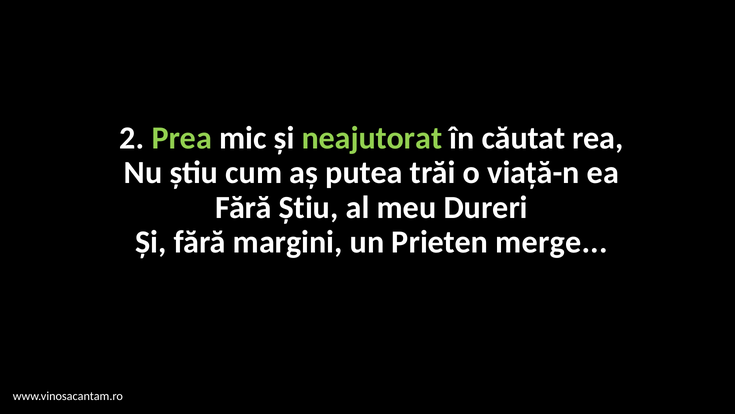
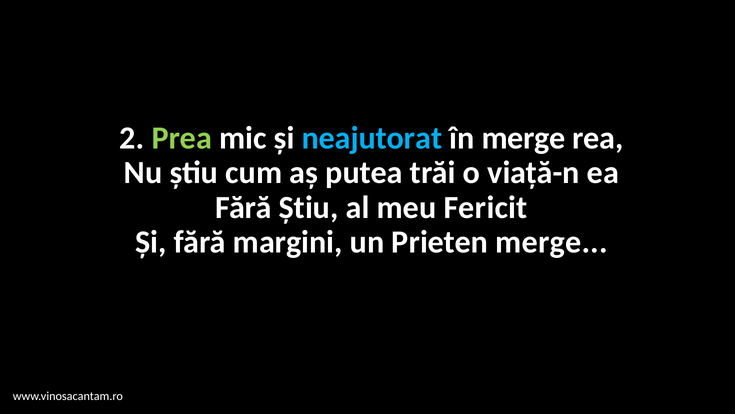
neajutorat colour: light green -> light blue (372, 138)
în căutat: căutat -> merge (523, 138)
Dureri: Dureri -> Fericit (486, 207)
